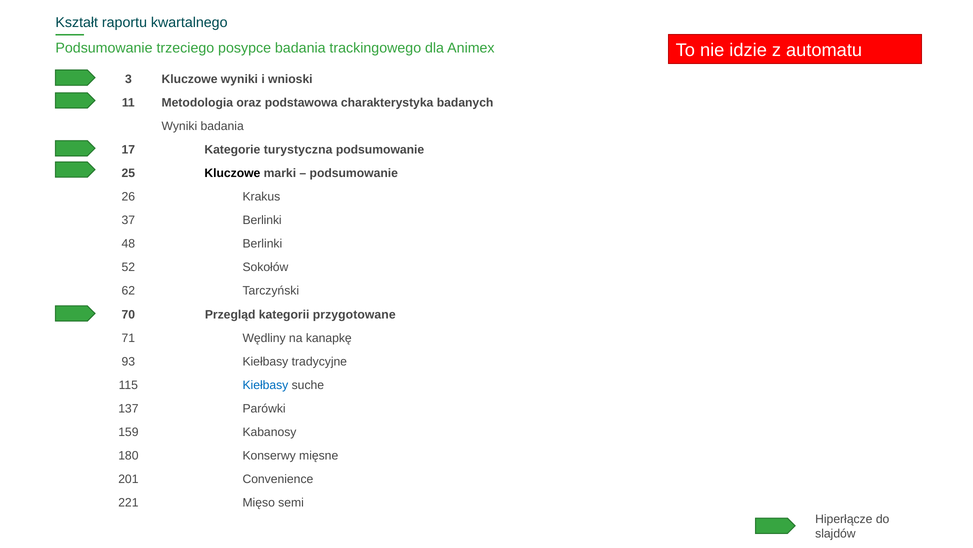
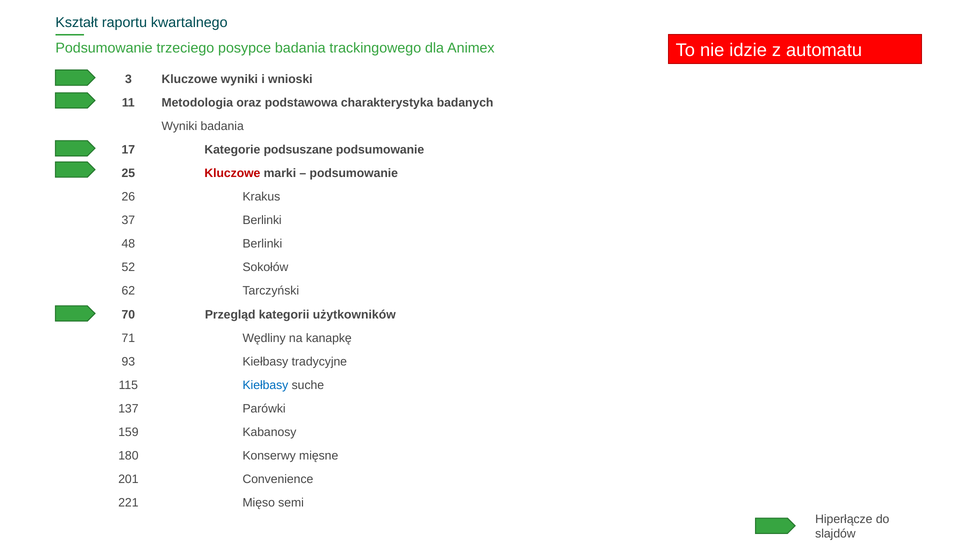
turystyczna: turystyczna -> podsuszane (298, 150)
Kluczowe colour: black -> red (232, 173)
przygotowane: przygotowane -> użytkowników (354, 314)
